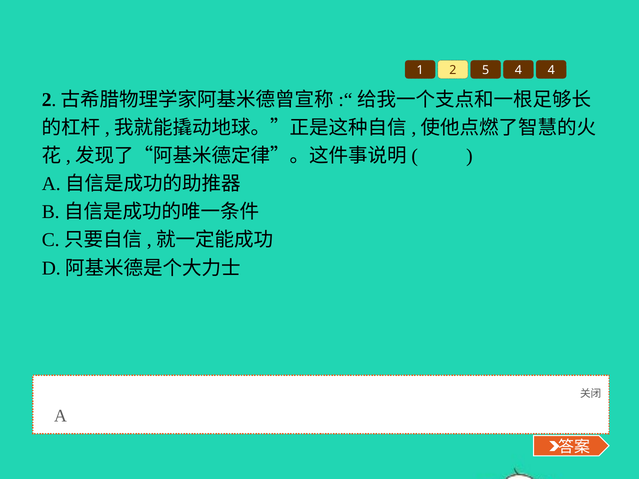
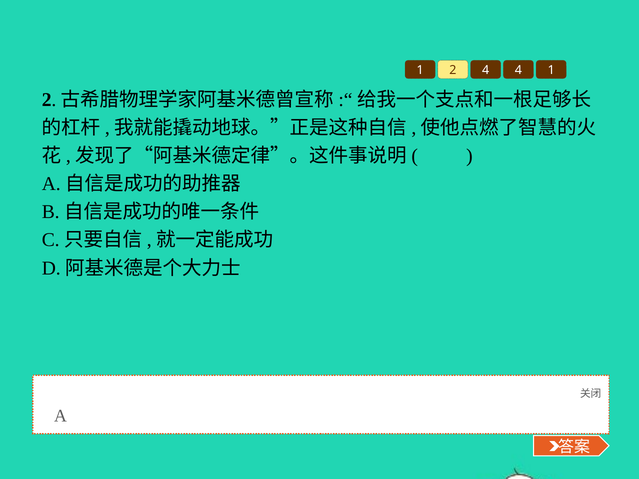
2 5: 5 -> 4 (486, 70)
4 4: 4 -> 1 (551, 70)
